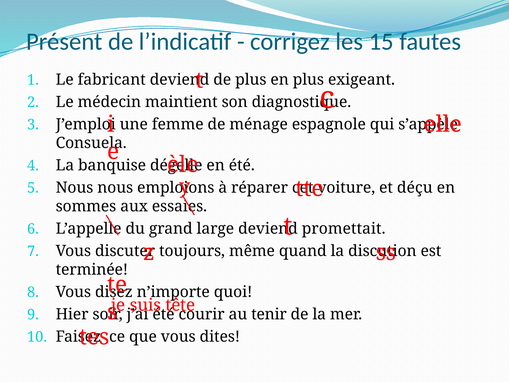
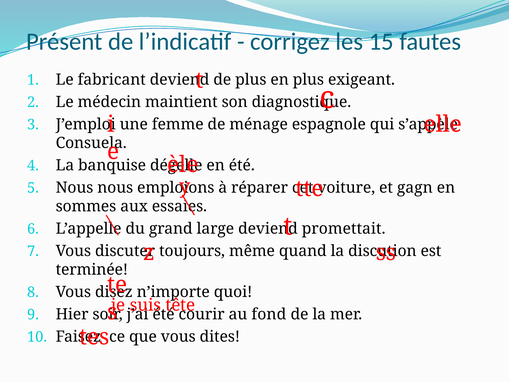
déçu: déçu -> gagn (415, 187)
tenir: tenir -> fond (269, 314)
